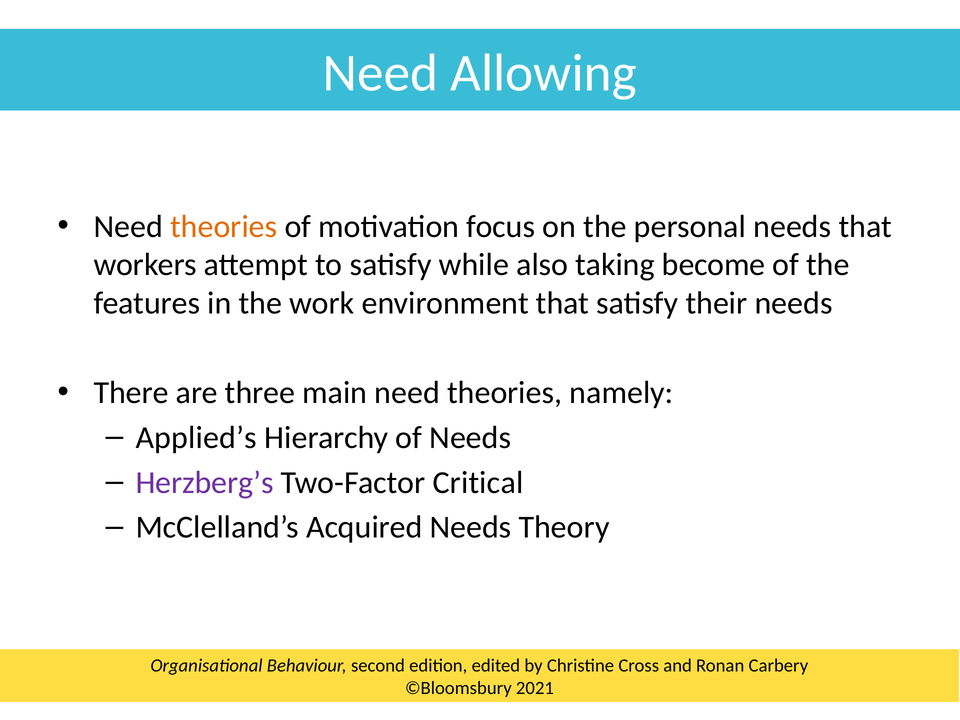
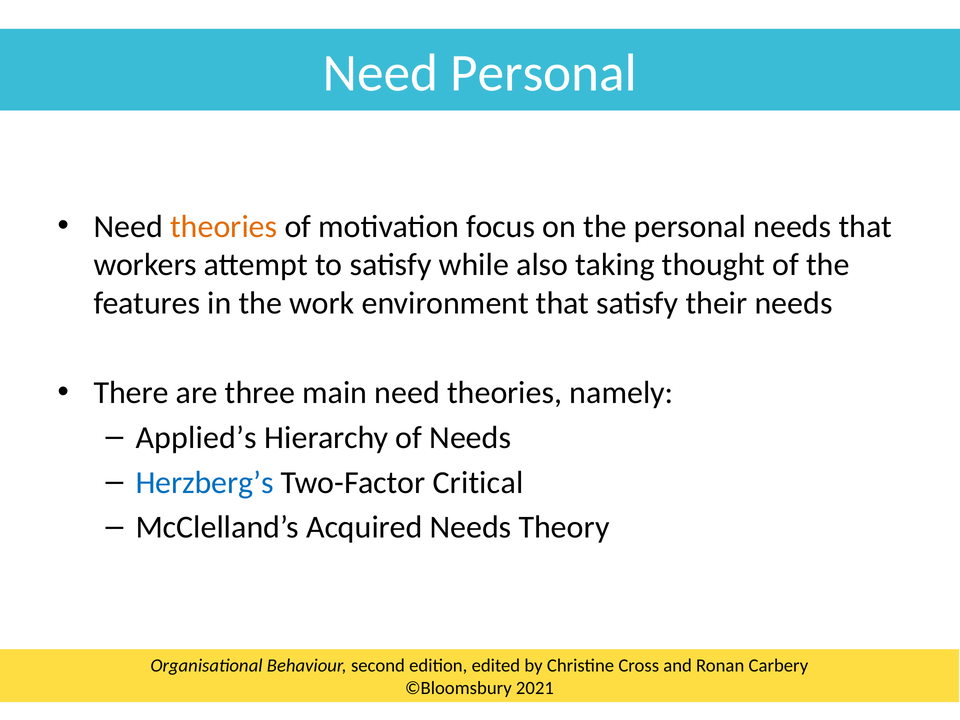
Need Allowing: Allowing -> Personal (544, 73)
become: become -> thought (714, 265)
Herzberg’s colour: purple -> blue (205, 482)
